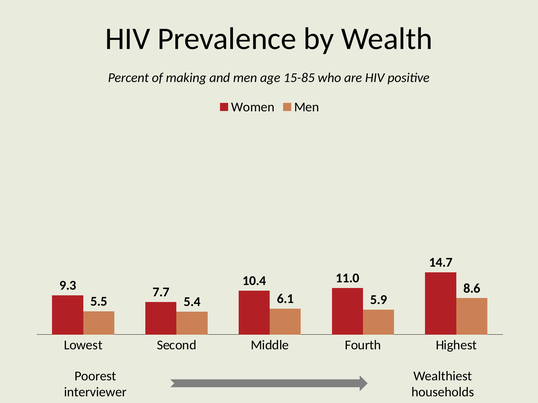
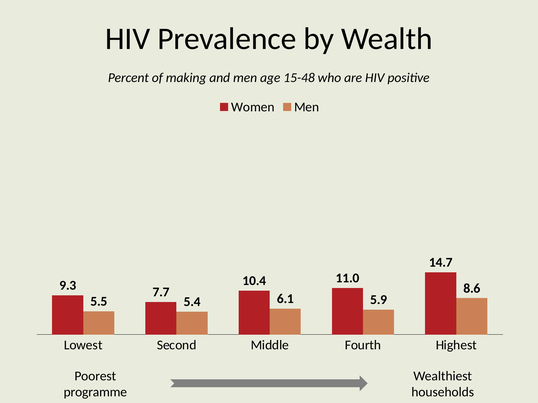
15-85: 15-85 -> 15-48 (299, 78)
interviewer: interviewer -> programme (95, 393)
